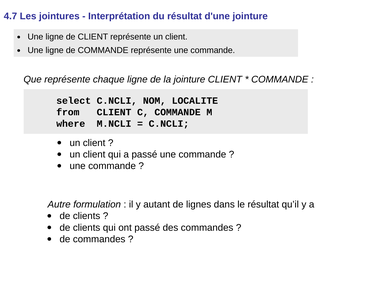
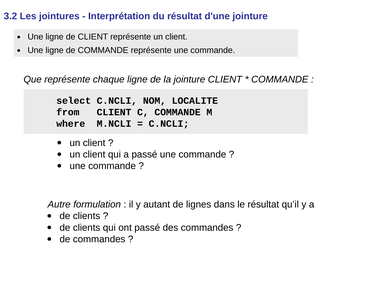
4.7: 4.7 -> 3.2 (10, 16)
